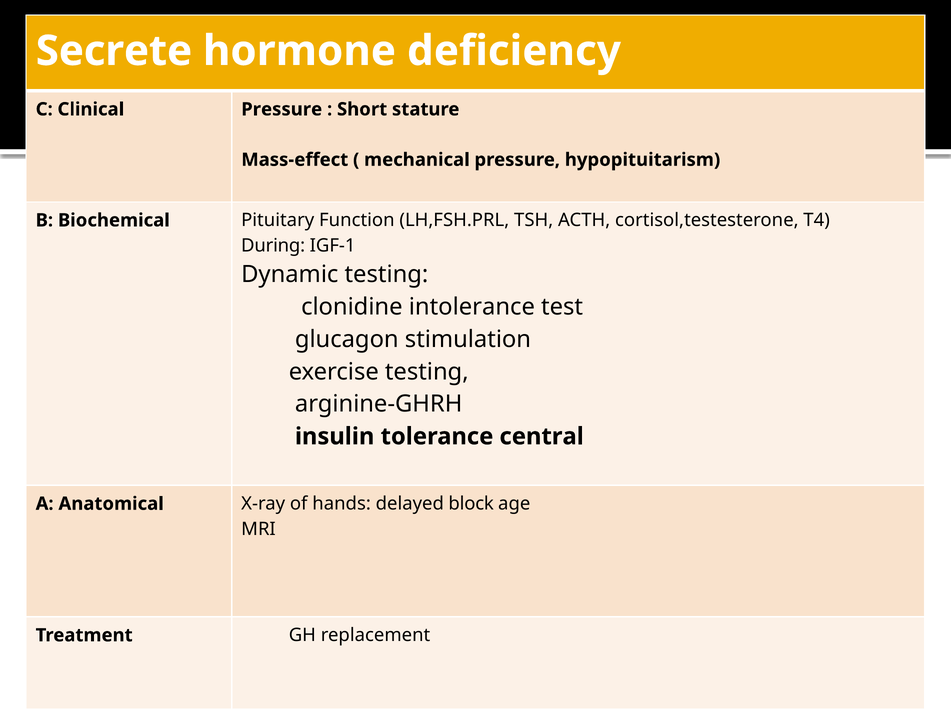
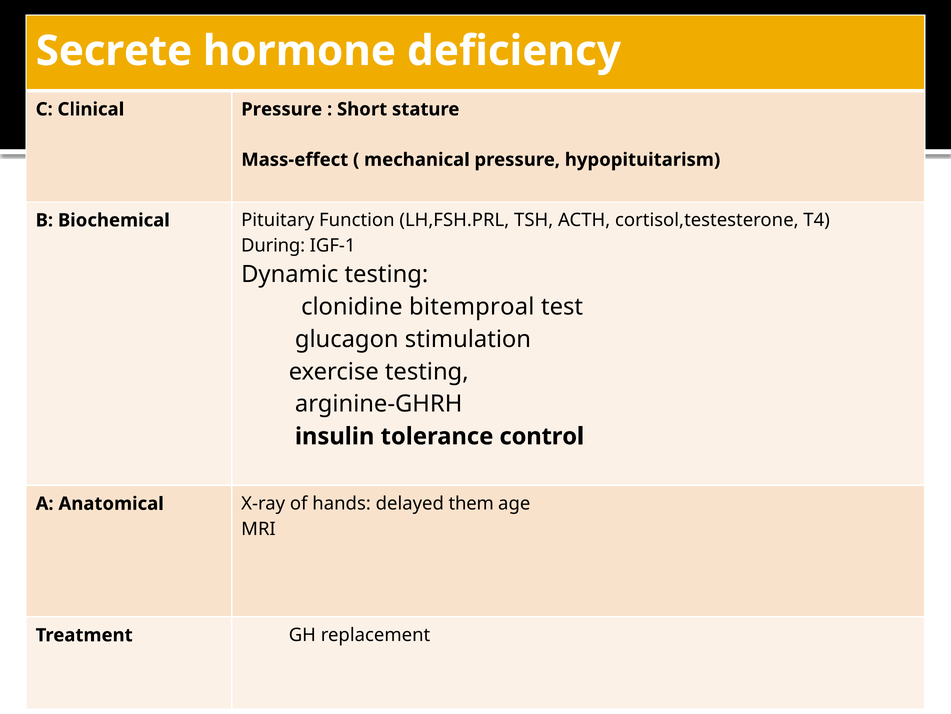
intolerance: intolerance -> bitemproal (472, 307)
central: central -> control (542, 436)
block: block -> them (471, 503)
